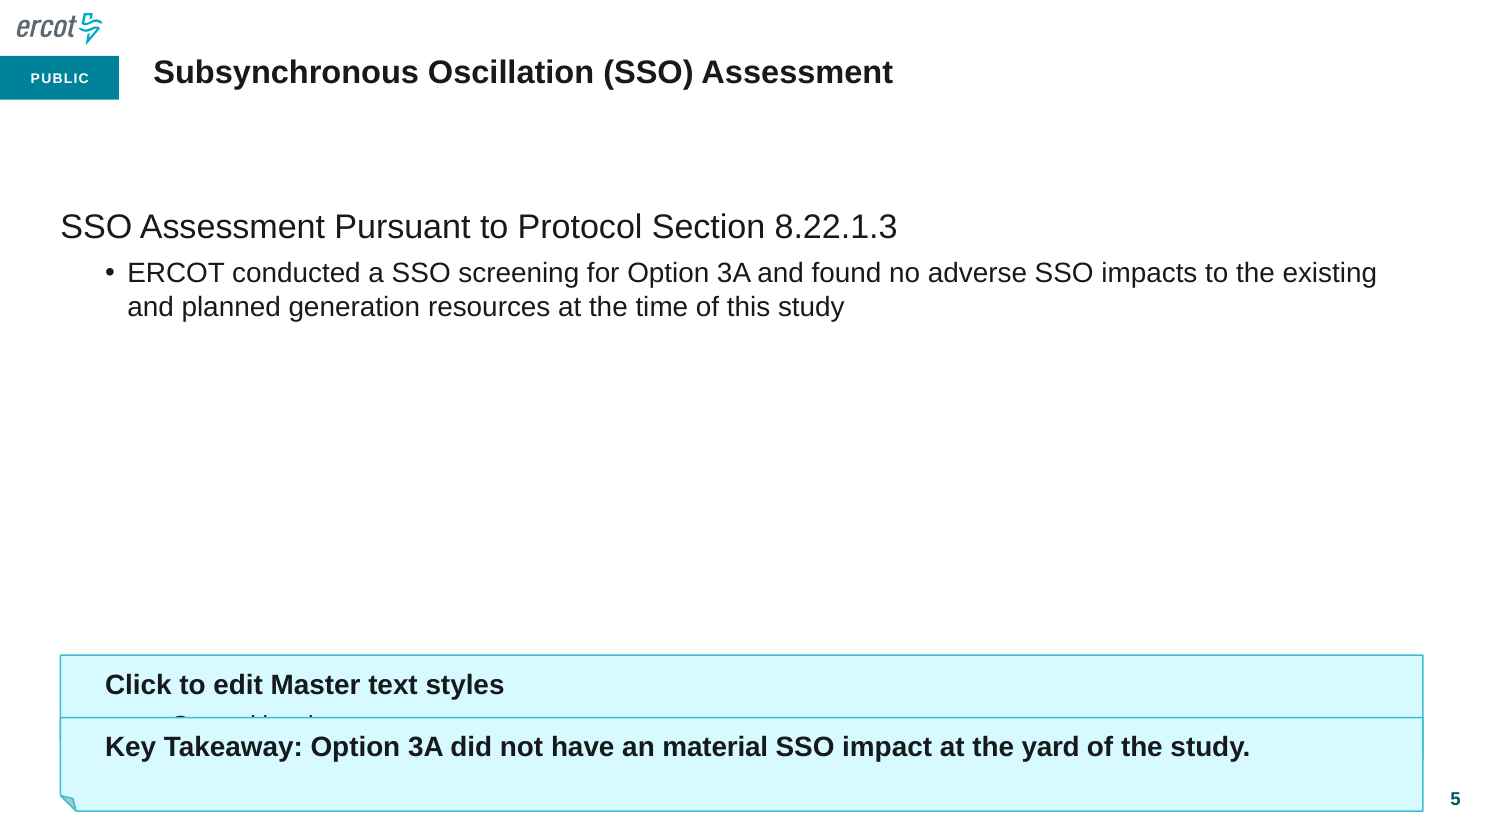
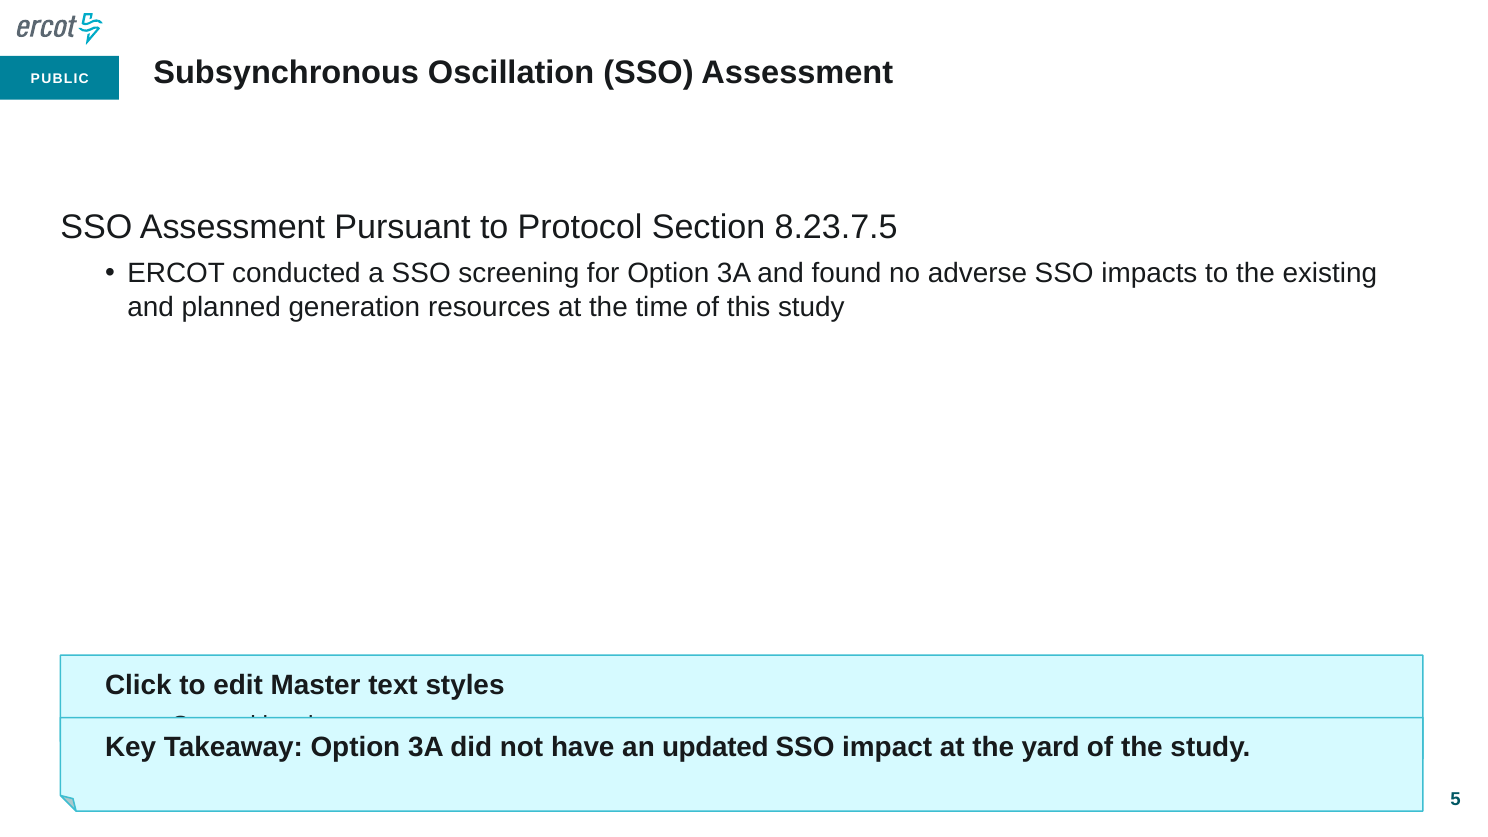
8.22.1.3: 8.22.1.3 -> 8.23.7.5 (836, 227)
material: material -> updated (715, 747)
